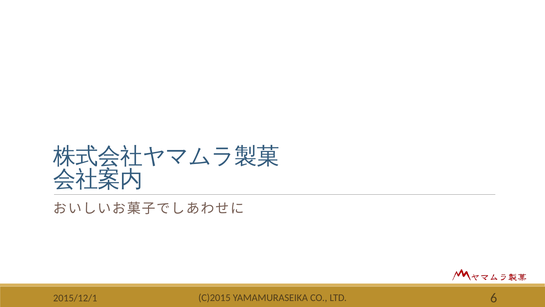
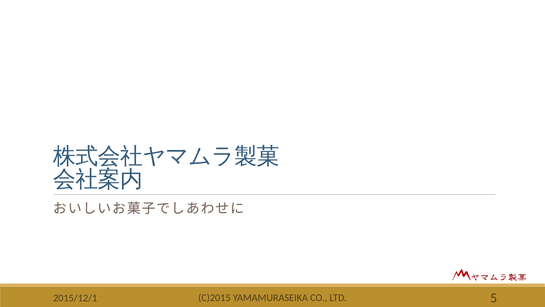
6: 6 -> 5 (494, 298)
